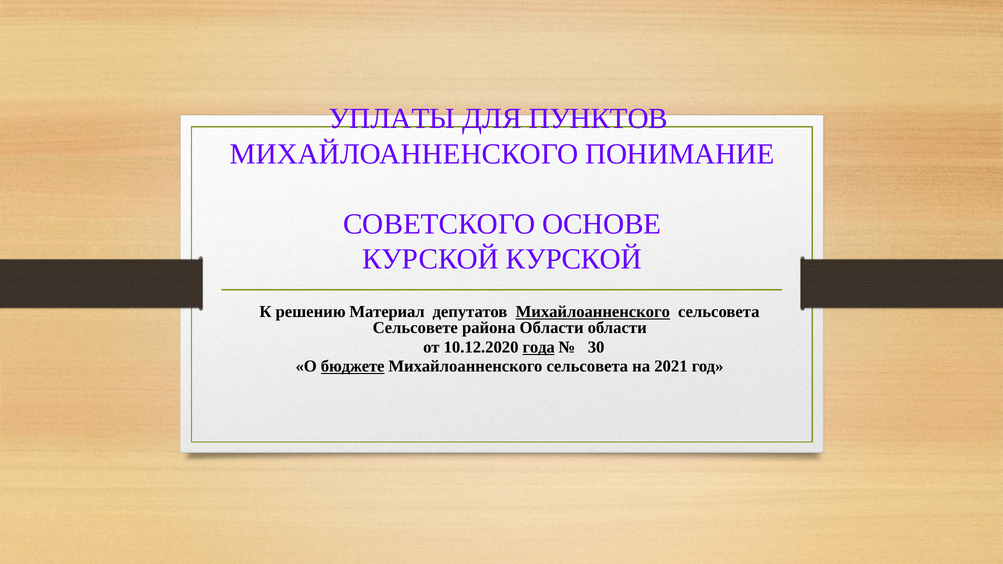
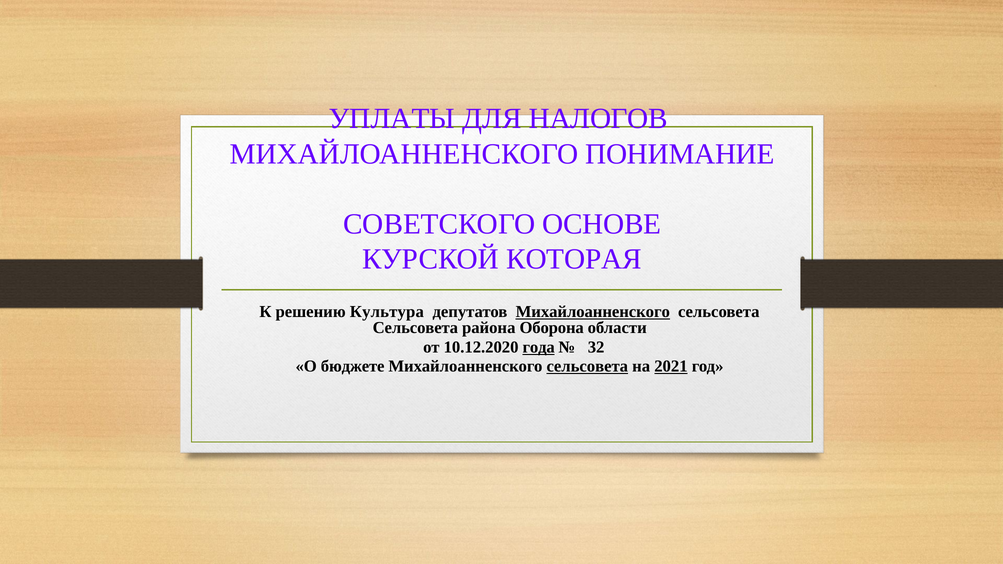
ПУНКТОВ: ПУНКТОВ -> НАЛОГОВ (598, 119)
КУРСКОЙ КУРСКОЙ: КУРСКОЙ -> КОТОРАЯ (574, 259)
Материал: Материал -> Культура (387, 312)
Сельсовете: Сельсовете -> Сельсовета (415, 328)
района Области: Области -> Оборона (552, 328)
30: 30 -> 32 (596, 347)
бюджете underline: present -> none (353, 366)
сельсовета underline: none -> present (587, 366)
2021 underline: none -> present (671, 366)
